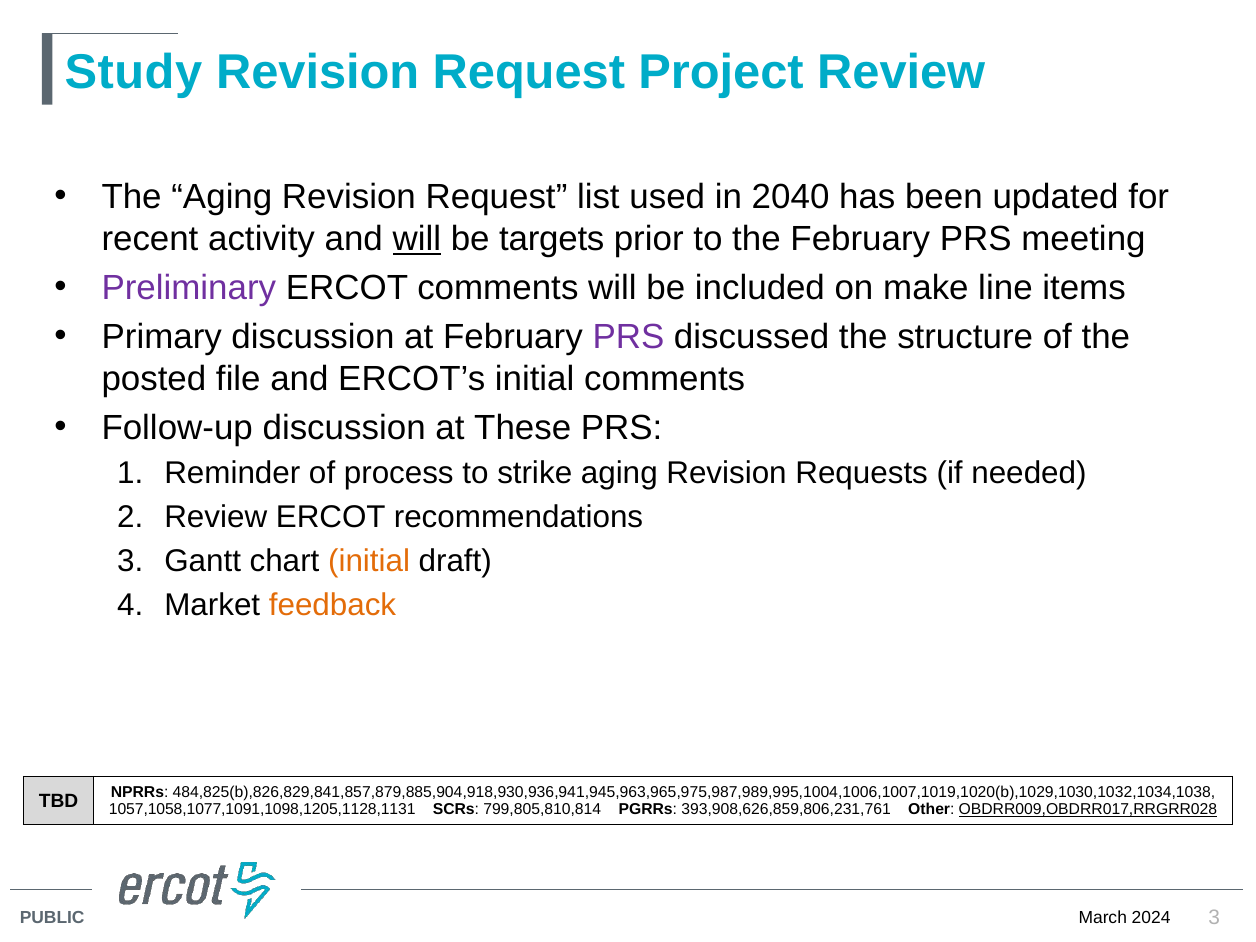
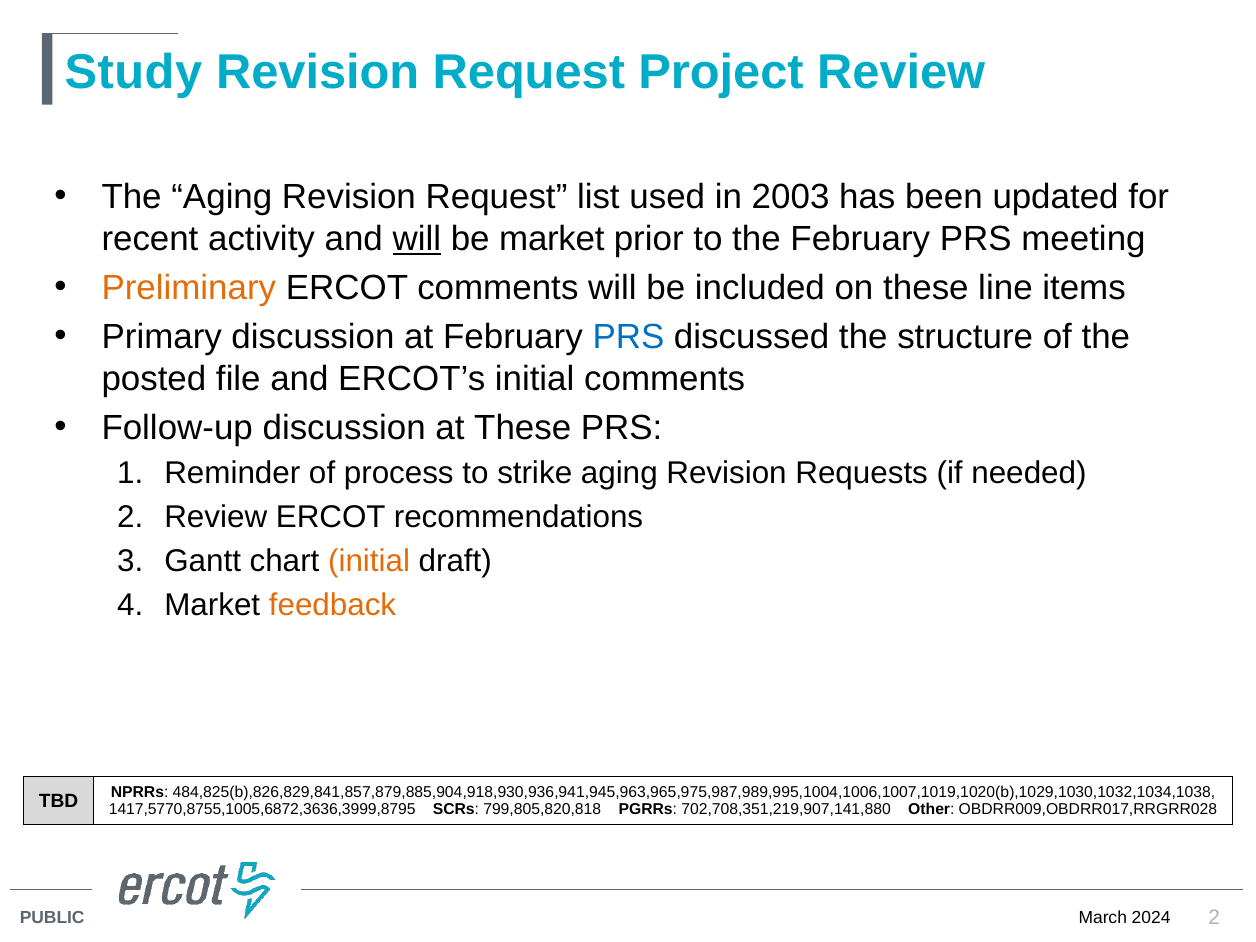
2040: 2040 -> 2003 (791, 197)
be targets: targets -> market (552, 239)
Preliminary colour: purple -> orange (189, 288)
on make: make -> these (926, 288)
PRS colour: purple -> blue (628, 337)
1057,1058,1077,1091,1098,1205,1128,1131: 1057,1058,1077,1091,1098,1205,1128,1131 -> 1417,5770,8755,1005,6872,3636,3999,8795 (262, 810)
799,805,810,814: 799,805,810,814 -> 799,805,820,818 (542, 810)
393,908,626,859,806,231,761: 393,908,626,859,806,231,761 -> 702,708,351,219,907,141,880 (786, 810)
OBDRR009,OBDRR017,RRGRR028 underline: present -> none (1088, 810)
3: 3 -> 2 (1214, 917)
